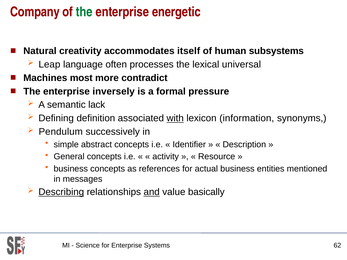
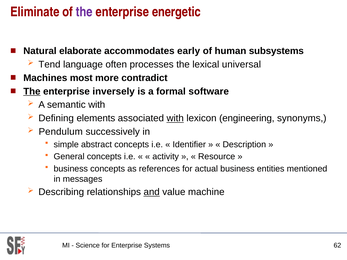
Company: Company -> Eliminate (35, 12)
the colour: green -> purple (84, 12)
creativity: creativity -> elaborate (80, 51)
itself: itself -> early (189, 51)
Leap: Leap -> Tend (49, 64)
The underline: none -> present (32, 91)
pressure: pressure -> software (209, 91)
semantic lack: lack -> with (97, 105)
definition: definition -> elements (96, 118)
information: information -> engineering (247, 118)
Describing underline: present -> none (61, 192)
basically: basically -> machine (206, 192)
